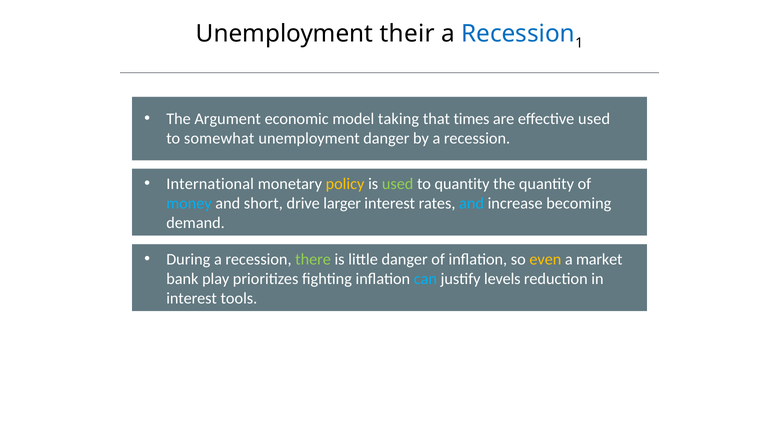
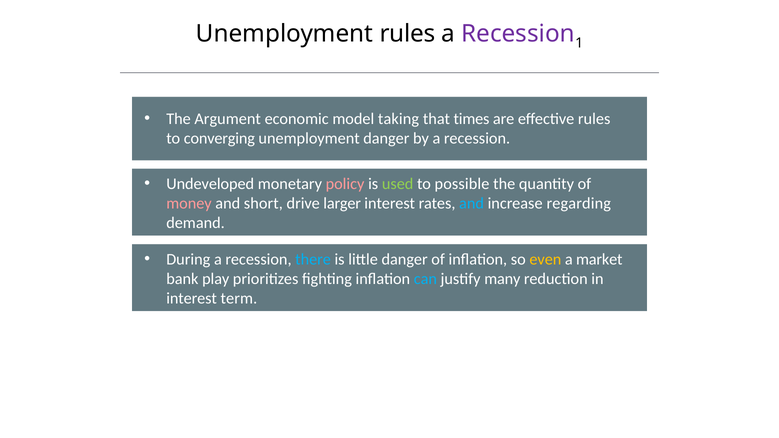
Unemployment their: their -> rules (407, 34)
Recession colour: blue -> purple (518, 34)
effective used: used -> rules (594, 119)
somewhat: somewhat -> converging (219, 138)
International: International -> Undeveloped (210, 184)
policy colour: yellow -> pink (345, 184)
to quantity: quantity -> possible (462, 184)
money colour: light blue -> pink (189, 204)
becoming: becoming -> regarding (579, 204)
there colour: light green -> light blue (313, 259)
levels: levels -> many (502, 279)
tools: tools -> term (239, 298)
